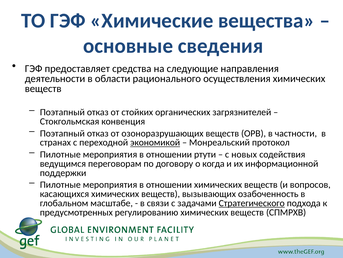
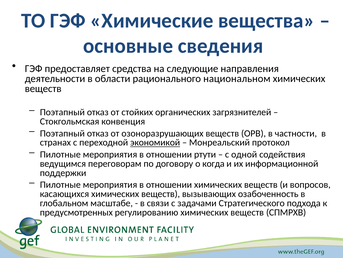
осуществления: осуществления -> национальном (237, 78)
новых: новых -> одной (244, 154)
Стратегического underline: present -> none (252, 203)
